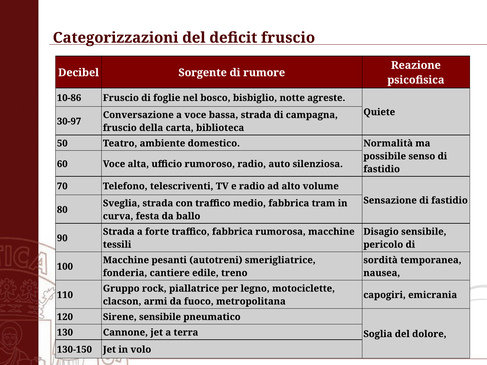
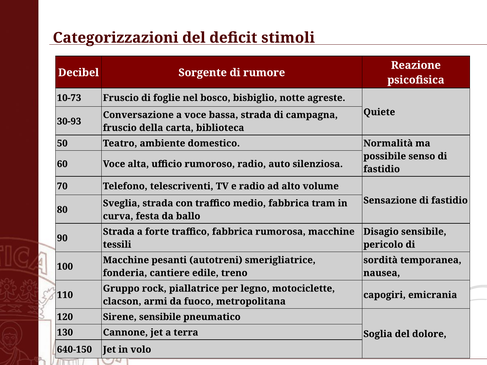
deficit fruscio: fruscio -> stimoli (288, 38)
10-86: 10-86 -> 10-73 (69, 98)
30-97: 30-97 -> 30-93 (69, 121)
130-150: 130-150 -> 640-150 (74, 350)
